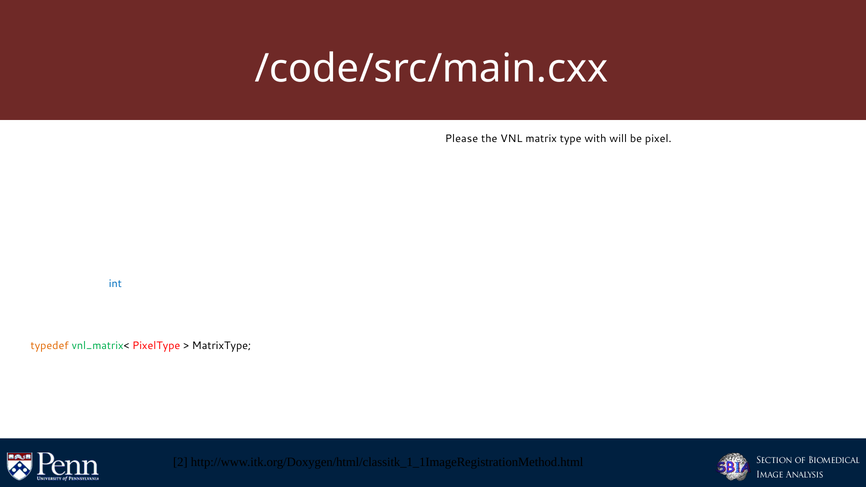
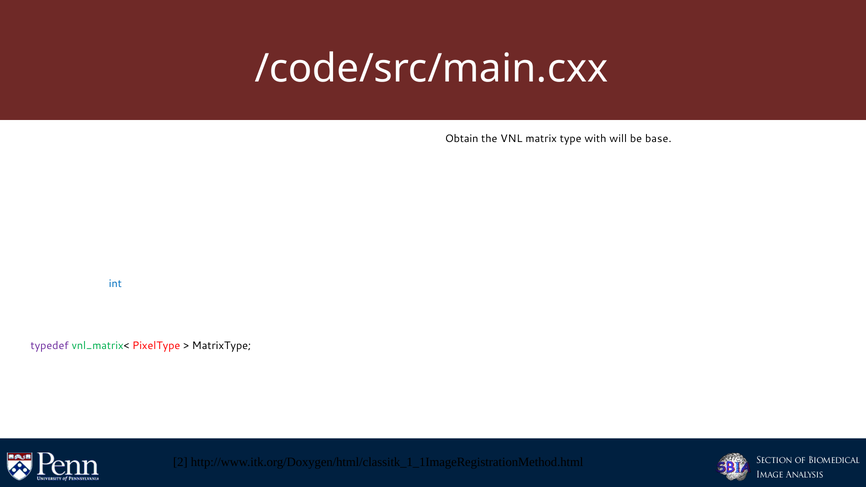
Please: Please -> Obtain (462, 139)
pixel: pixel -> base (658, 139)
typedef colour: orange -> purple (50, 346)
